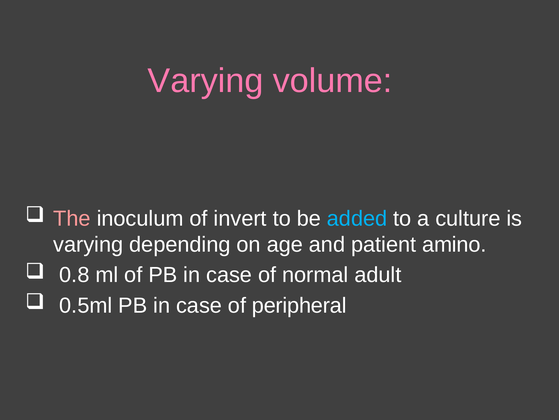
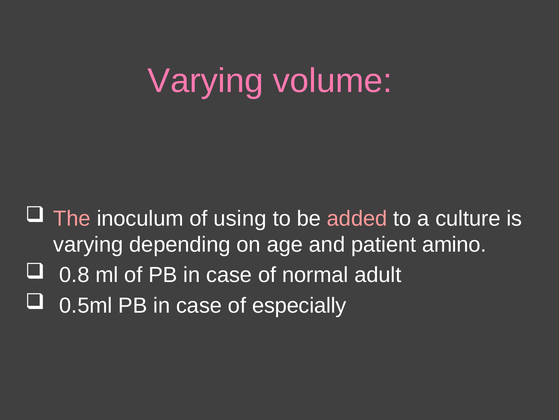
invert: invert -> using (240, 218)
added colour: light blue -> pink (357, 218)
peripheral: peripheral -> especially (299, 305)
